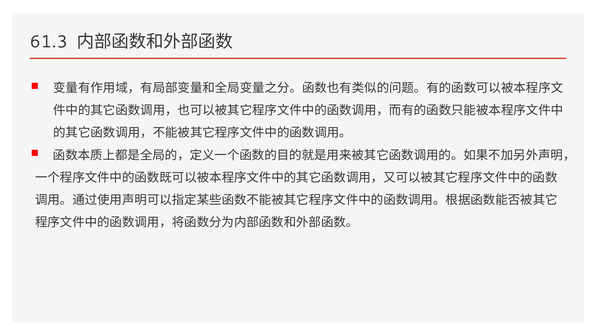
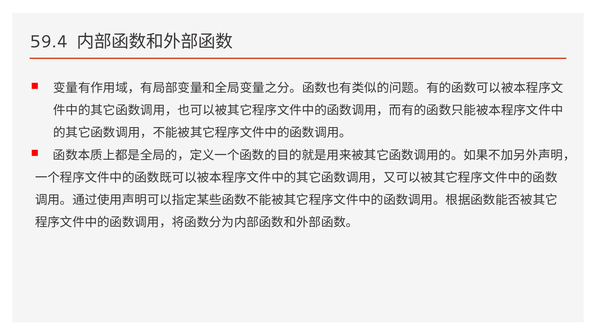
61.3: 61.3 -> 59.4 (49, 42)
